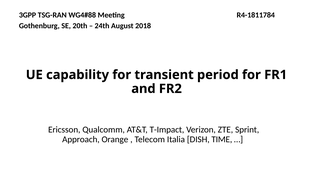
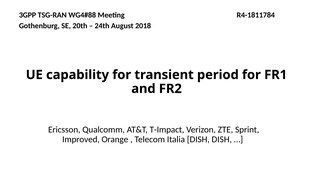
Approach: Approach -> Improved (81, 140)
DISH TIME: TIME -> DISH (222, 140)
